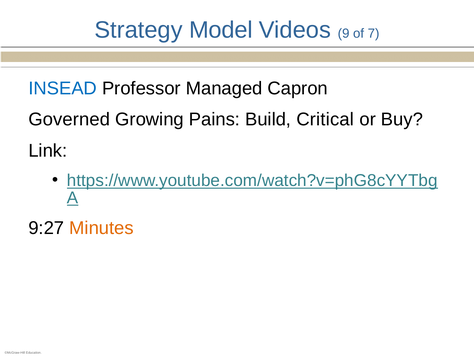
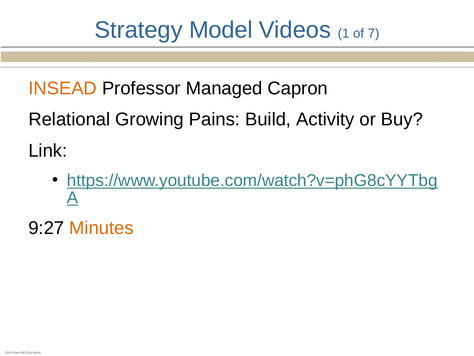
9: 9 -> 1 (344, 34)
INSEAD colour: blue -> orange (63, 88)
Governed: Governed -> Relational (69, 119)
Critical: Critical -> Activity (325, 119)
